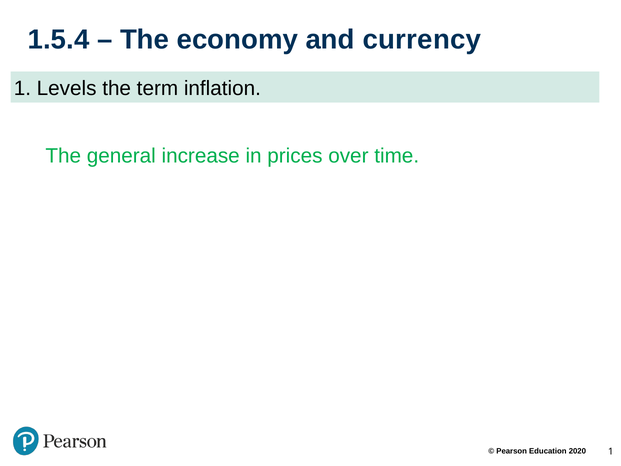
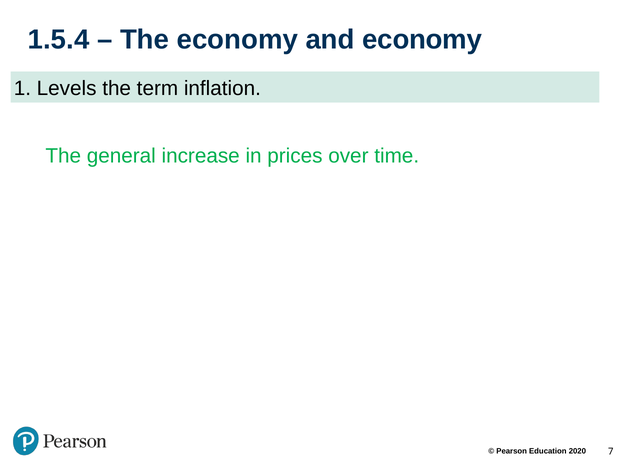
and currency: currency -> economy (422, 39)
1: 1 -> 7 (611, 451)
